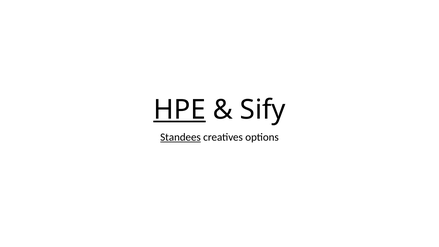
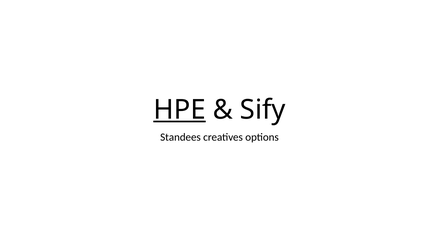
Standees underline: present -> none (180, 137)
